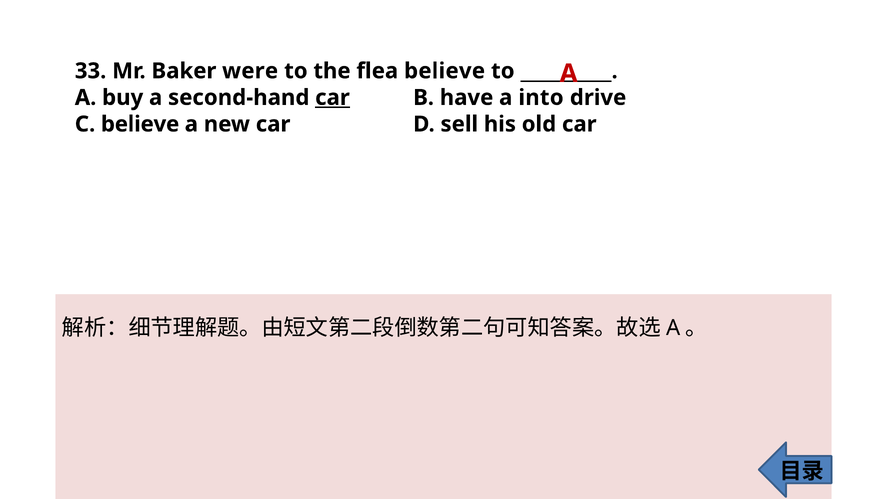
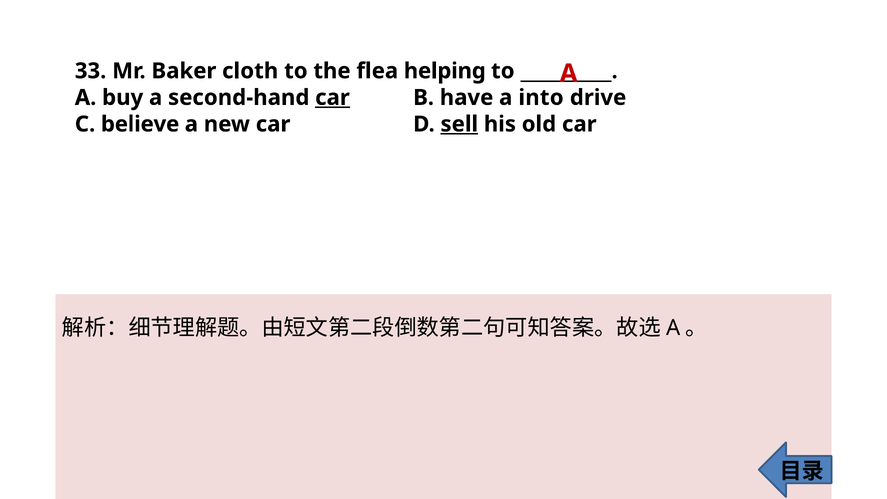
were: were -> cloth (250, 71)
flea believe: believe -> helping (445, 71)
sell underline: none -> present (459, 124)
